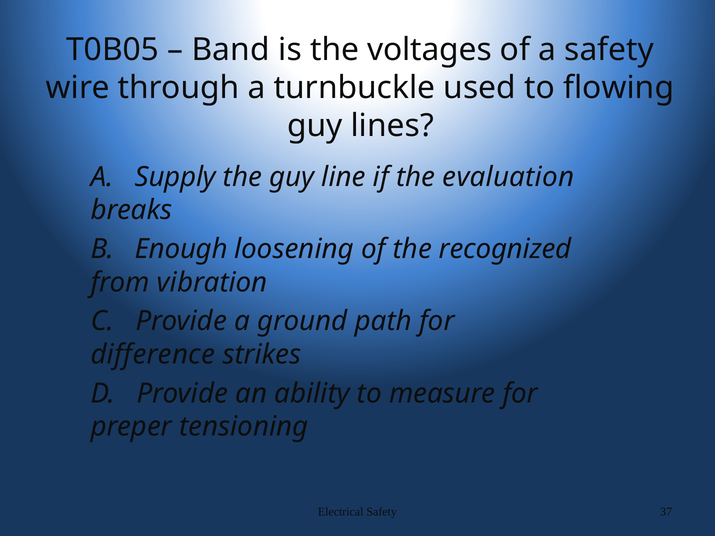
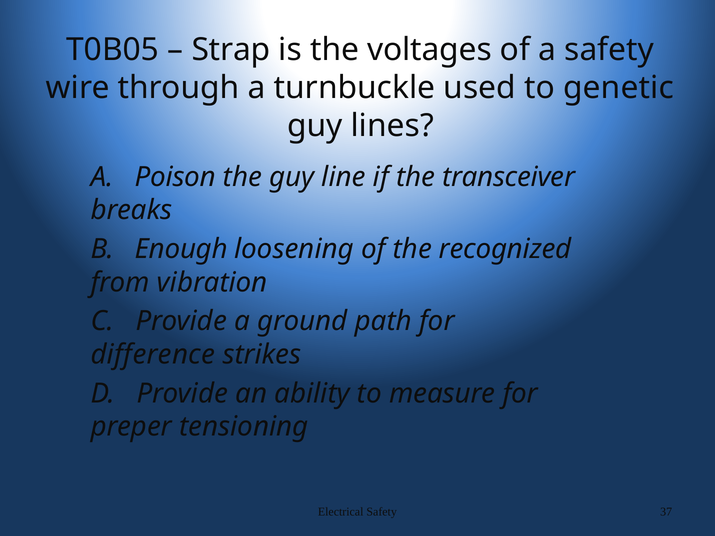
Band: Band -> Strap (231, 50)
flowing: flowing -> genetic (619, 88)
Supply: Supply -> Poison (175, 177)
evaluation: evaluation -> transceiver (509, 177)
